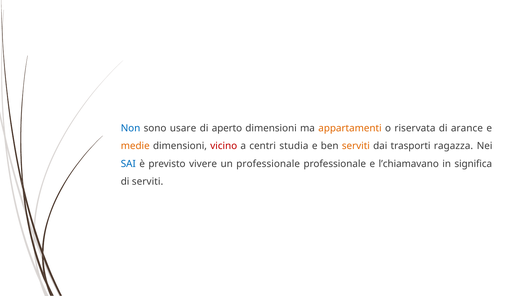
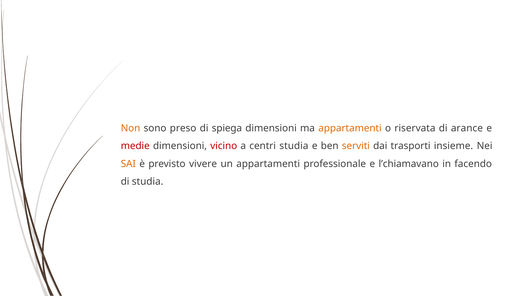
Non colour: blue -> orange (131, 128)
usare: usare -> preso (183, 128)
aperto: aperto -> spiega (227, 128)
medie colour: orange -> red (135, 146)
ragazza: ragazza -> insieme (453, 146)
SAI colour: blue -> orange (128, 164)
un professionale: professionale -> appartamenti (268, 164)
significa: significa -> facendo (473, 164)
di serviti: serviti -> studia (148, 182)
